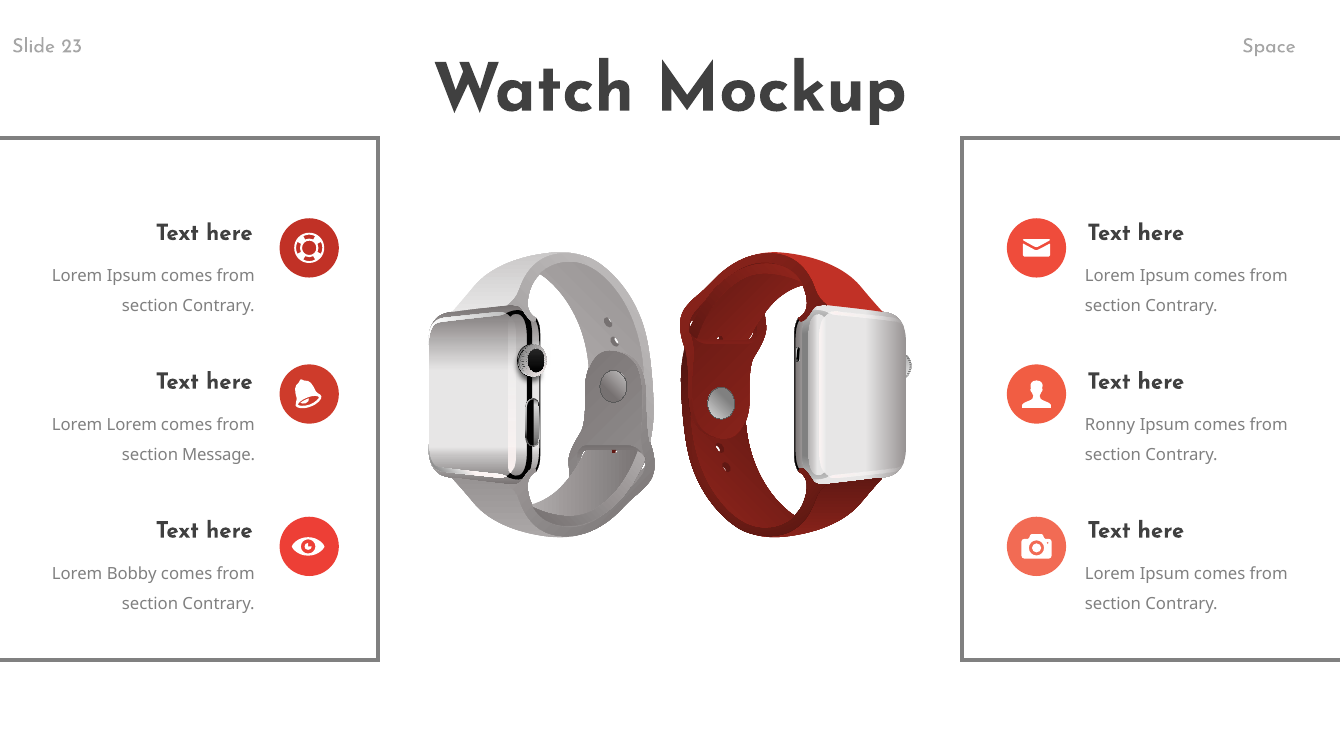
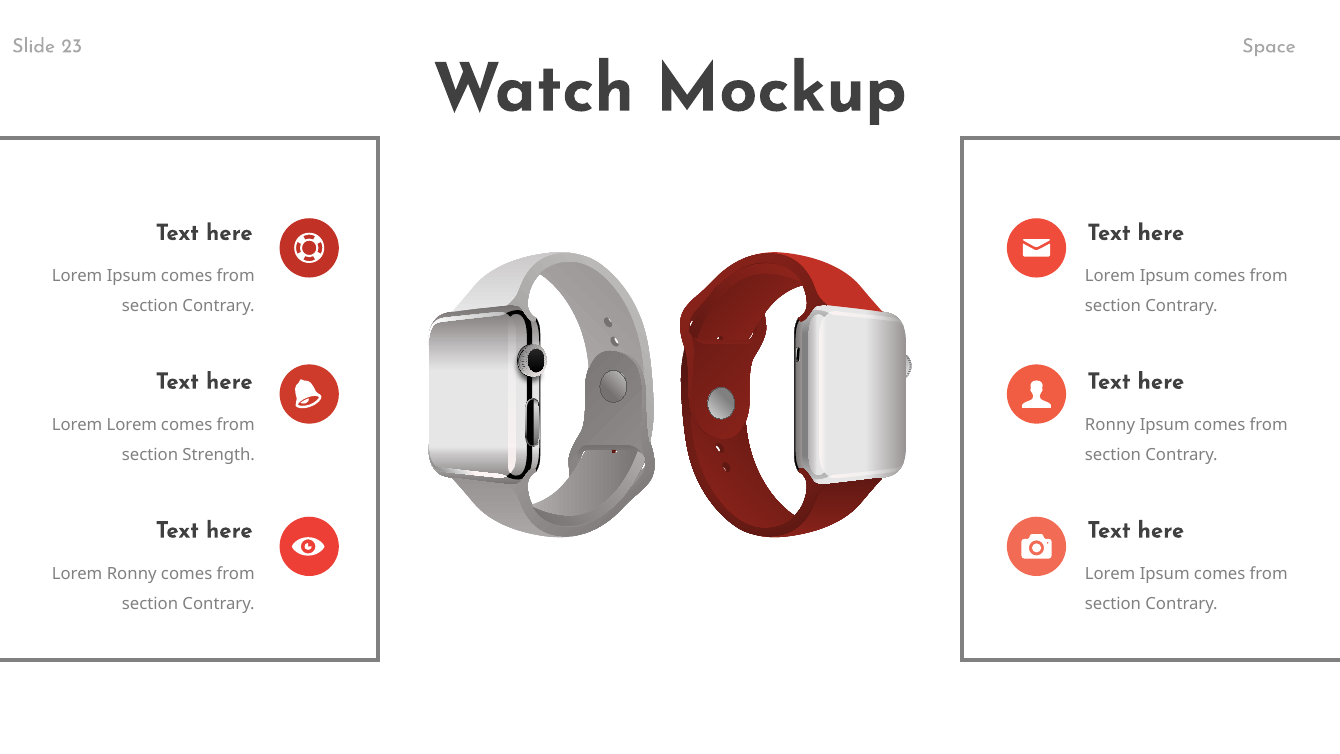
Message: Message -> Strength (219, 455)
Lorem Bobby: Bobby -> Ronny (132, 573)
